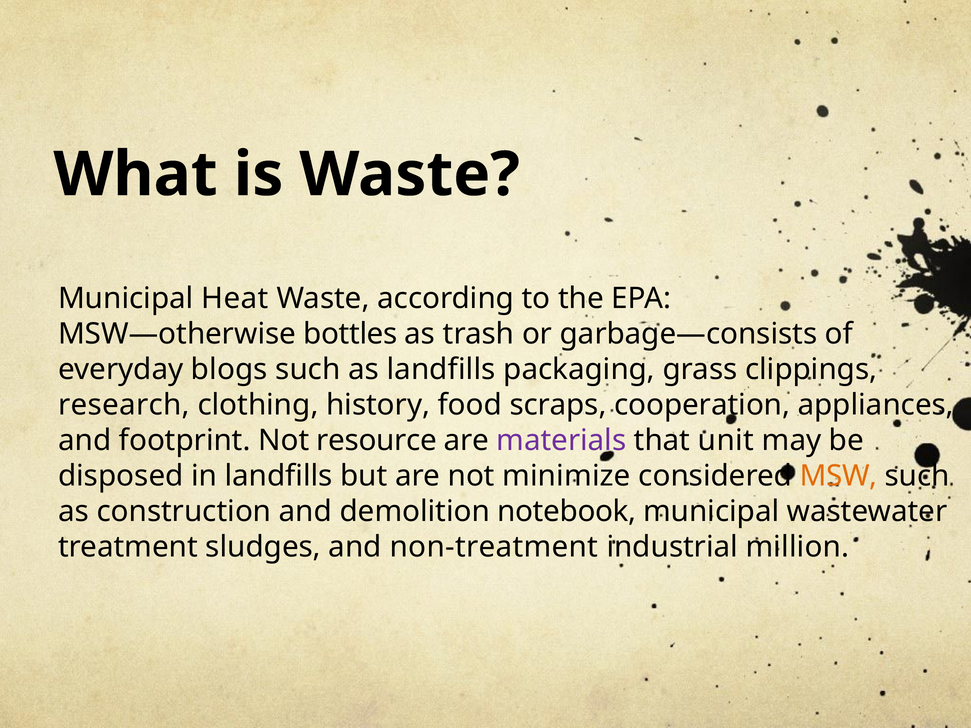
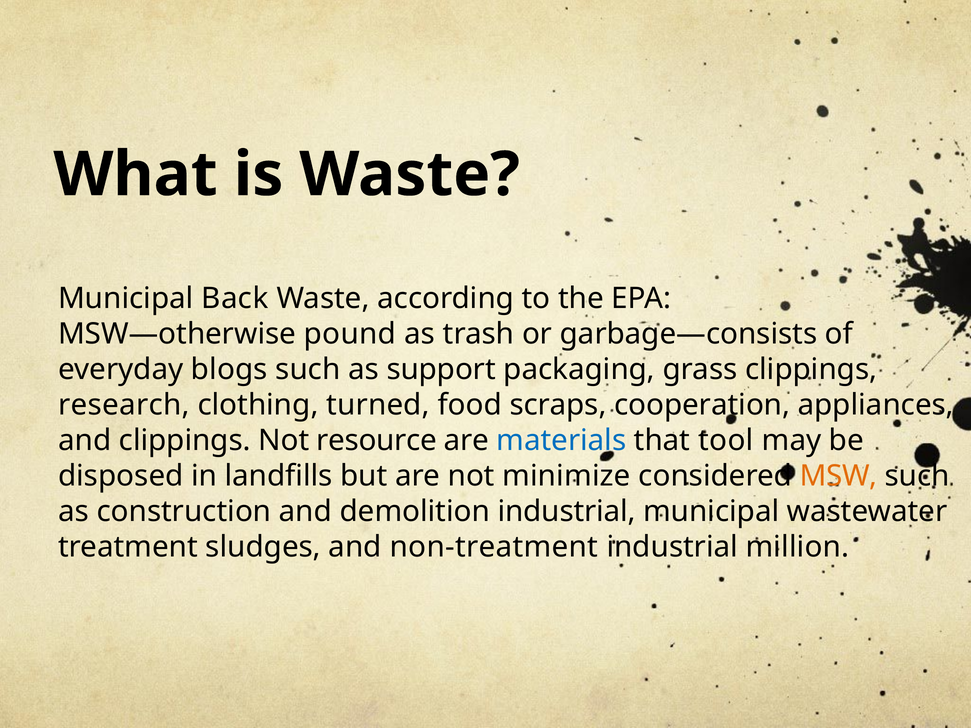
Heat: Heat -> Back (235, 298)
bottles: bottles -> pound (350, 334)
as landfills: landfills -> support (441, 370)
history: history -> turned (378, 405)
and footprint: footprint -> clippings (185, 441)
materials colour: purple -> blue (561, 441)
unit: unit -> tool (726, 441)
demolition notebook: notebook -> industrial (567, 512)
